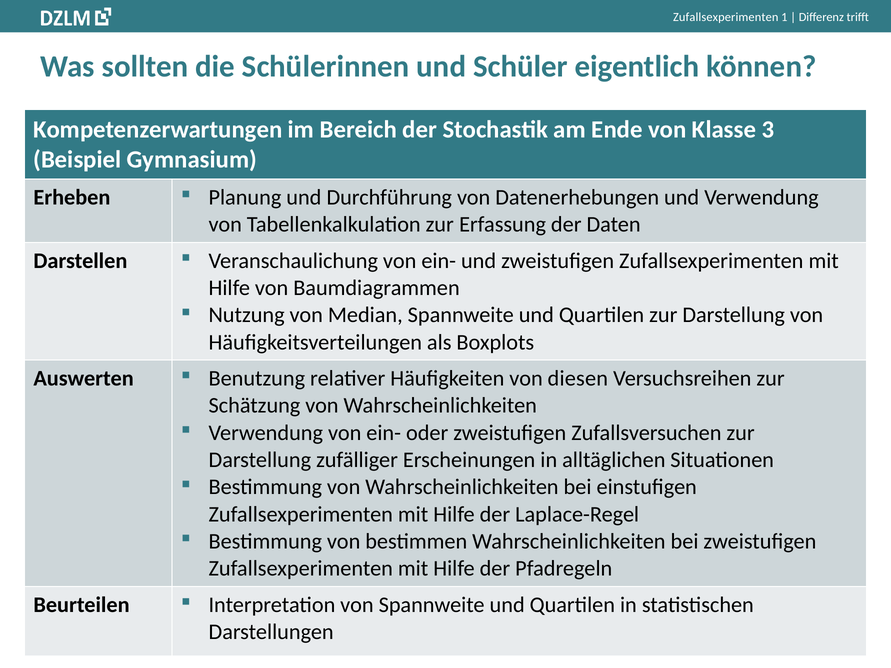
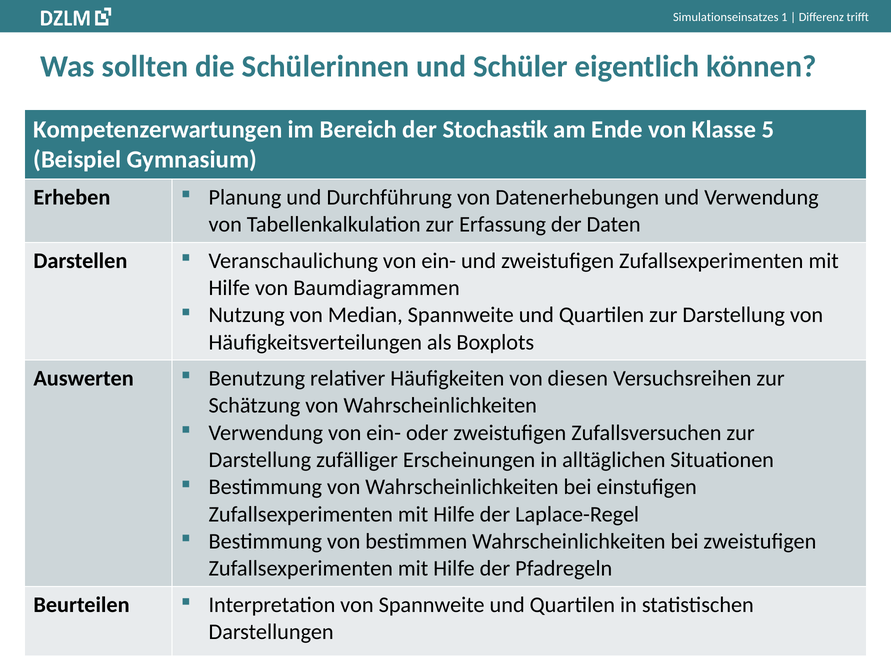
Zufallsexperimenten: Zufallsexperimenten -> Simulationseinsatzes (726, 17)
3: 3 -> 5 (768, 129)
